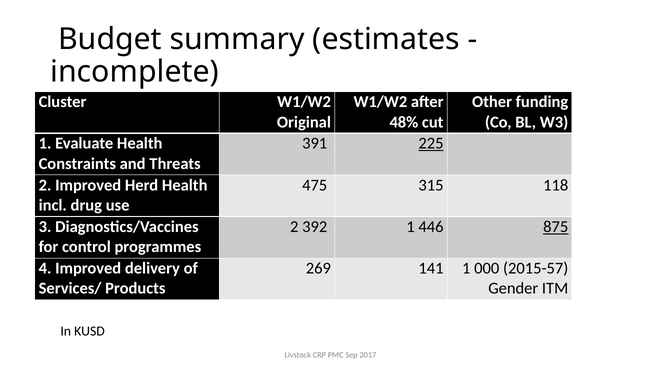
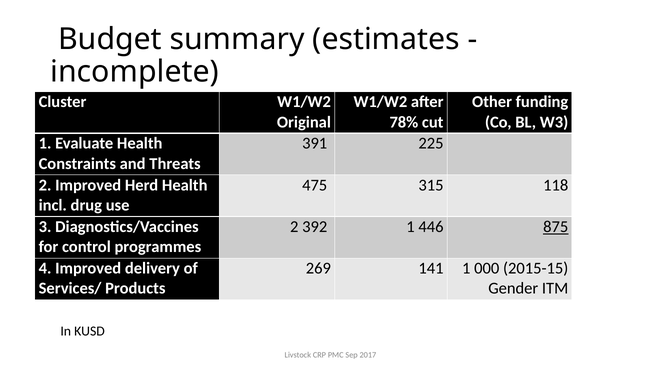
48%: 48% -> 78% (404, 122)
225 underline: present -> none (431, 143)
2015-57: 2015-57 -> 2015-15 (536, 268)
